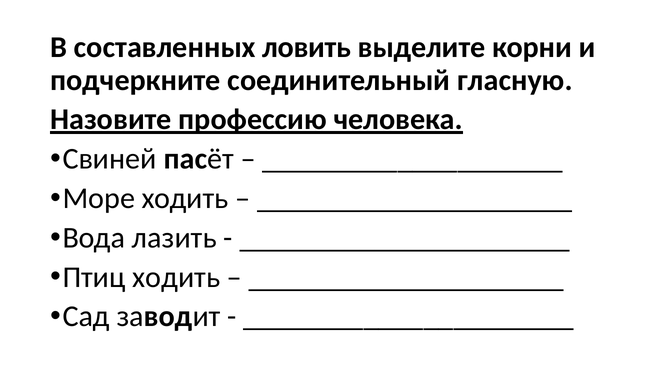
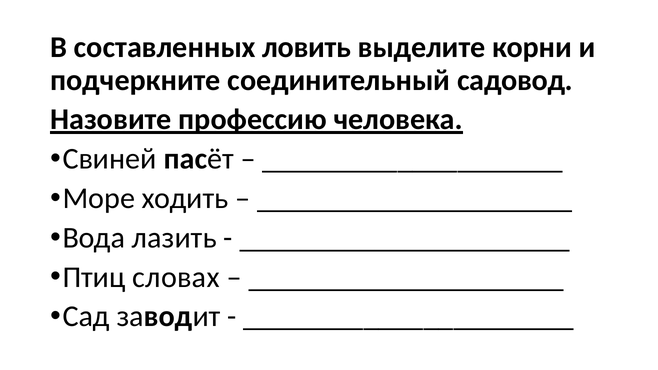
гласную: гласную -> садовод (515, 80)
Птиц ходить: ходить -> словах (176, 277)
